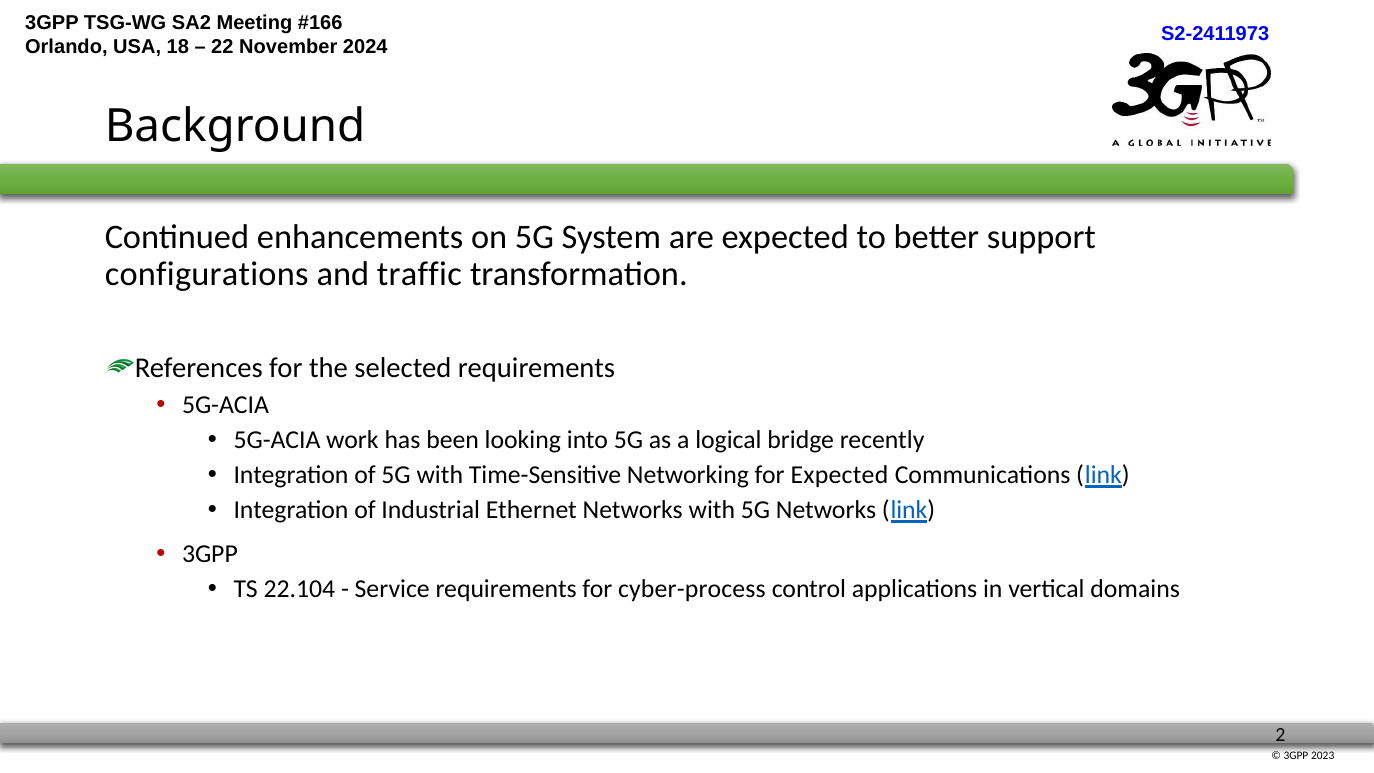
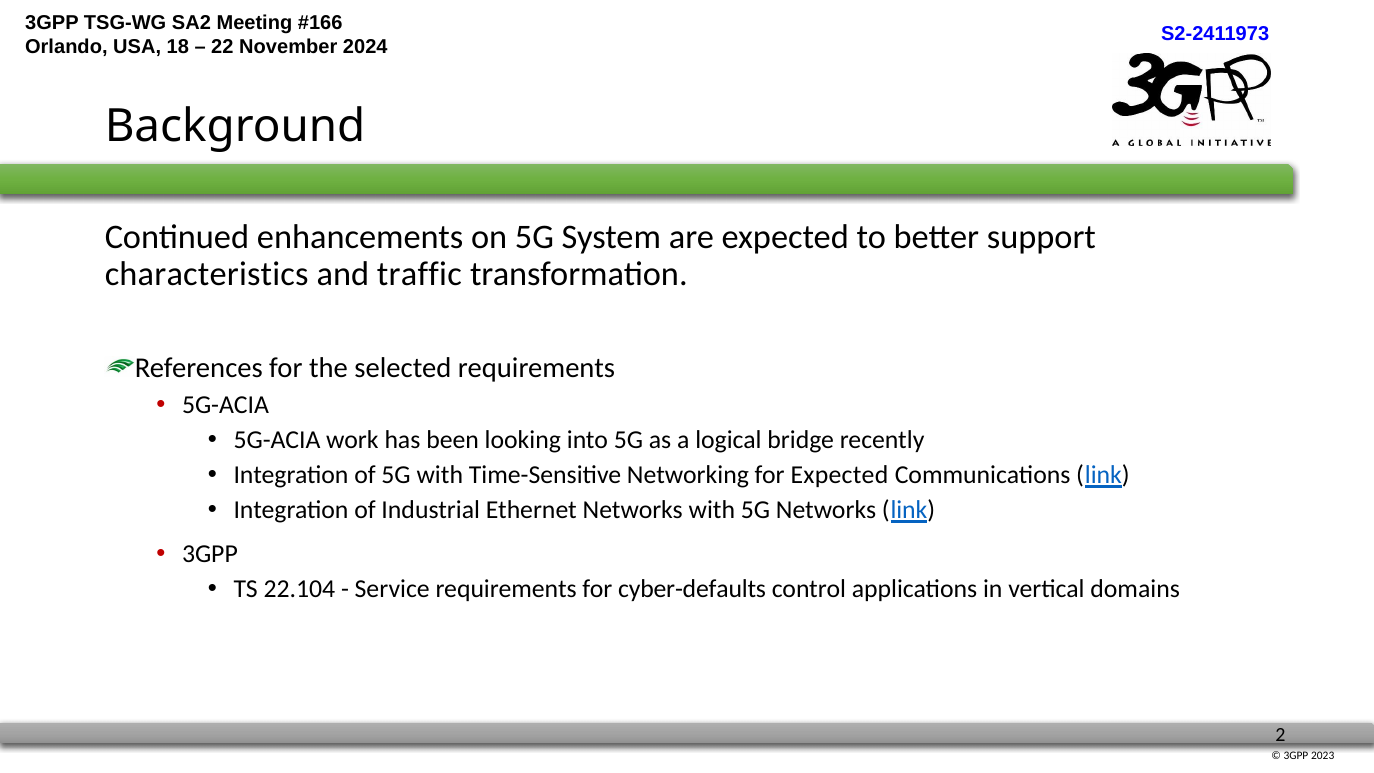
configurations: configurations -> characteristics (207, 275)
cyber-process: cyber-process -> cyber-defaults (692, 589)
